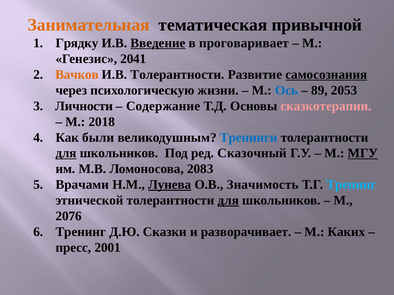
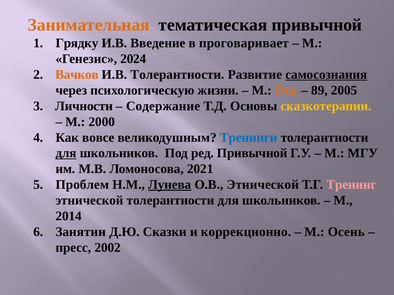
Введение underline: present -> none (158, 43)
2041: 2041 -> 2024 (133, 59)
Ось colour: blue -> orange (287, 90)
2053: 2053 -> 2005 (344, 90)
сказкотерапии colour: pink -> yellow (326, 106)
2018: 2018 -> 2000 (102, 122)
были: были -> вовсе (98, 138)
ред Сказочный: Сказочный -> Привычной (252, 153)
МГУ underline: present -> none (363, 153)
2083: 2083 -> 2021 (200, 169)
Врачами: Врачами -> Проблем (82, 185)
О.В Значимость: Значимость -> Этнической (263, 185)
Тренинг colour: light blue -> pink (351, 185)
для underline: present -> none (228, 201)
2076: 2076 -> 2014 (69, 216)
Тренинг: Тренинг -> Занятии (81, 232)
разворачивает: разворачивает -> коррекционно (246, 232)
Каких: Каких -> Осень (346, 232)
2001: 2001 -> 2002 (108, 248)
